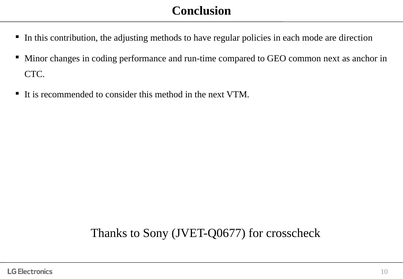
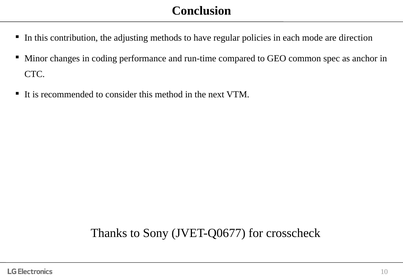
common next: next -> spec (332, 59)
